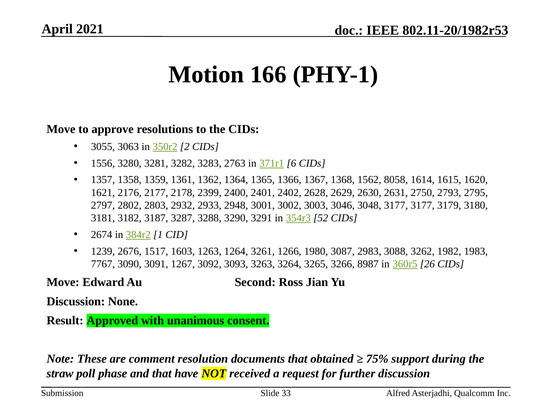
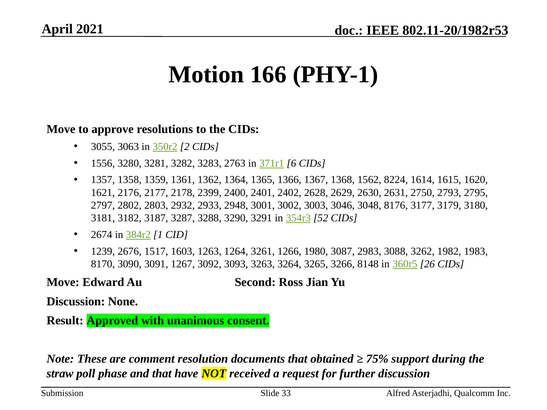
8058: 8058 -> 8224 (396, 180)
3048 3177: 3177 -> 8176 (396, 205)
7767: 7767 -> 8170 (103, 264)
8987: 8987 -> 8148 (368, 264)
